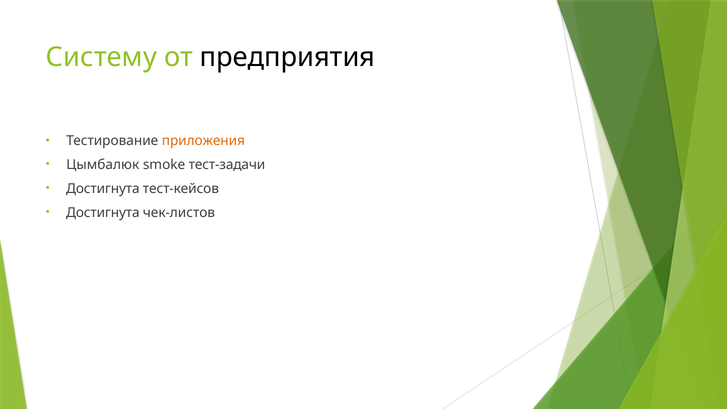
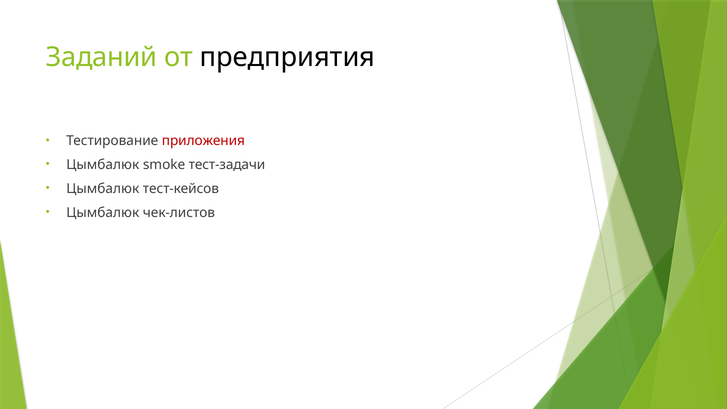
Систему: Систему -> Заданий (102, 57)
приложения colour: orange -> red (203, 141)
Достигнута: Достигнута -> Цымбалюк (103, 189)
Достигнута: Достигнута -> Цымбалюк (103, 213)
